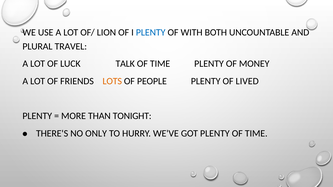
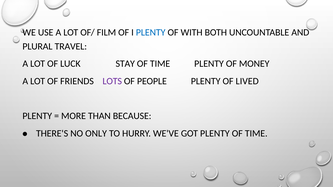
LION: LION -> FILM (106, 33)
TALK: TALK -> STAY (125, 64)
LOTS colour: orange -> purple (112, 81)
TONIGHT: TONIGHT -> BECAUSE (132, 116)
